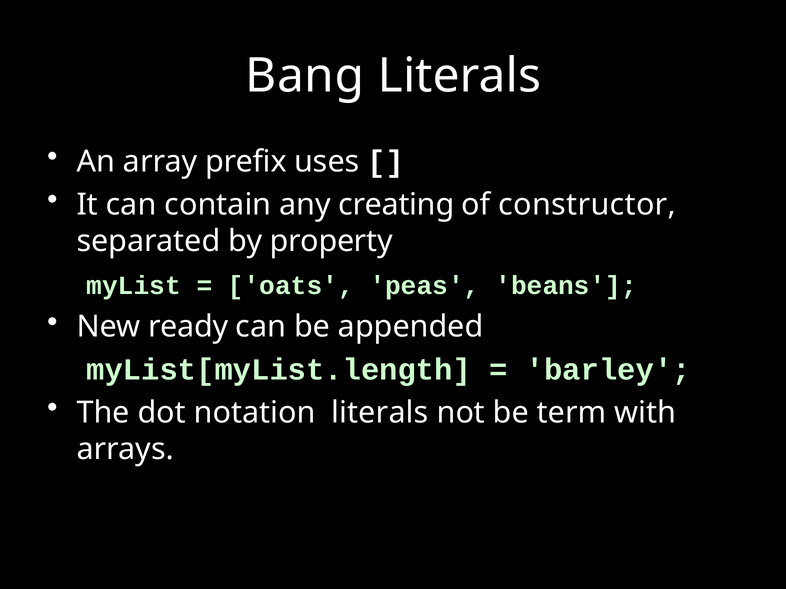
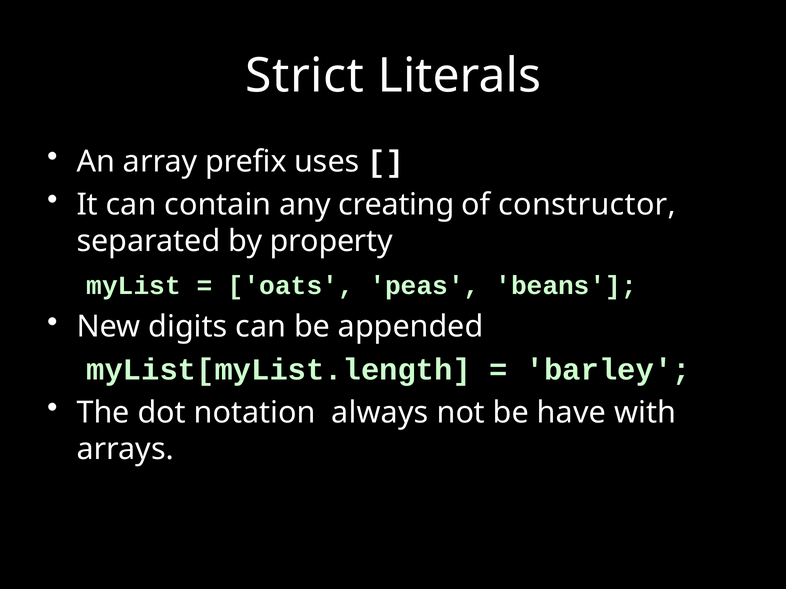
Bang: Bang -> Strict (305, 76)
ready: ready -> digits (188, 327)
notation literals: literals -> always (380, 413)
term: term -> have (571, 413)
